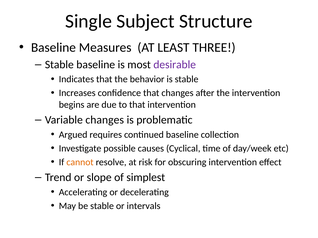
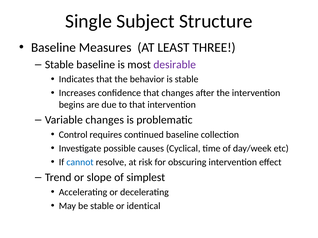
Argued: Argued -> Control (73, 135)
cannot colour: orange -> blue (80, 162)
intervals: intervals -> identical (144, 206)
